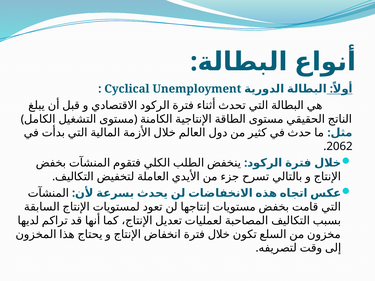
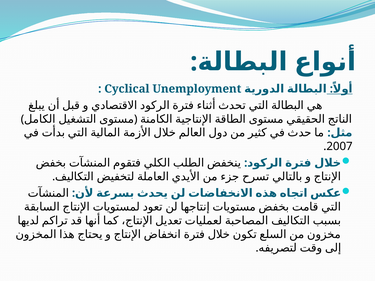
2062: 2062 -> 2007 (340, 147)
